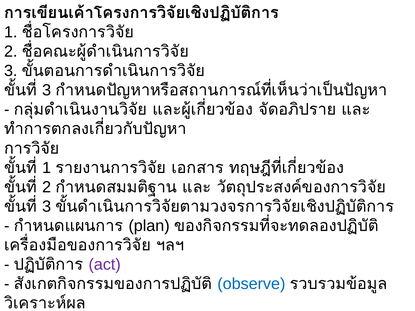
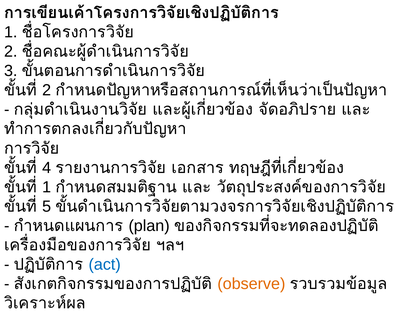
3: 3 -> 2 (47, 90)
1: 1 -> 4 (47, 168)
2: 2 -> 1 (47, 187)
3: 3 -> 5 (47, 207)
act colour: purple -> blue (105, 265)
observe colour: blue -> orange (251, 284)
